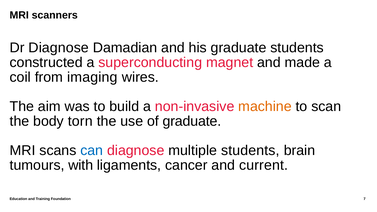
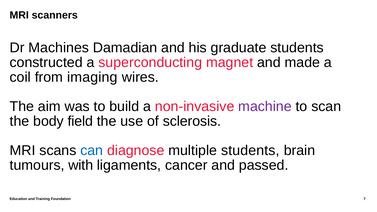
Dr Diagnose: Diagnose -> Machines (59, 48)
machine colour: orange -> purple (265, 106)
torn: torn -> field (80, 121)
of graduate: graduate -> sclerosis (192, 121)
current: current -> passed (264, 165)
